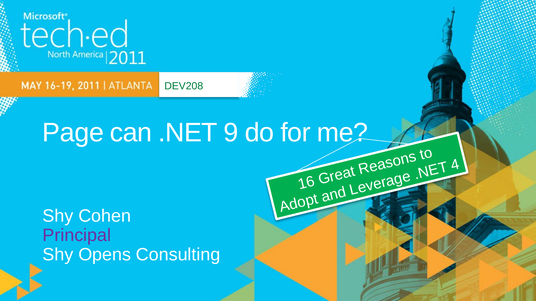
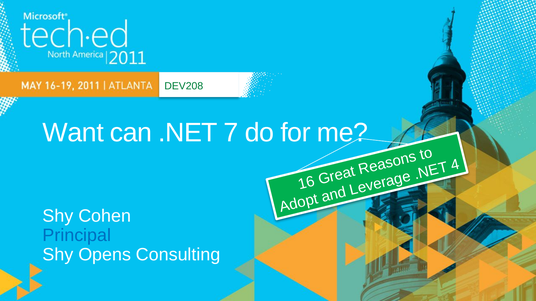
Page: Page -> Want (73, 133)
9: 9 -> 7 (231, 133)
Principal colour: purple -> blue (77, 236)
